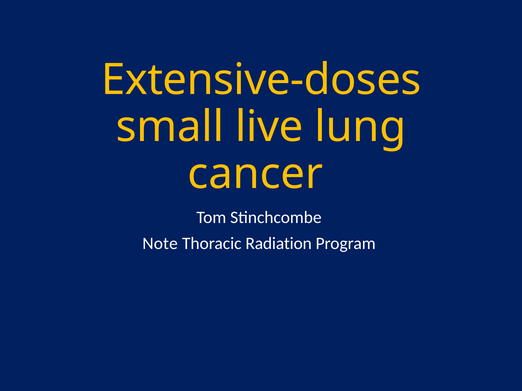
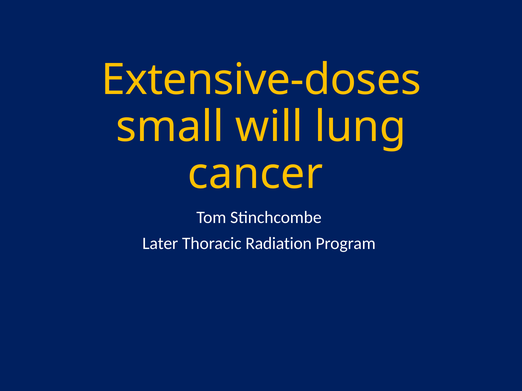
live: live -> will (269, 127)
Note: Note -> Later (160, 244)
